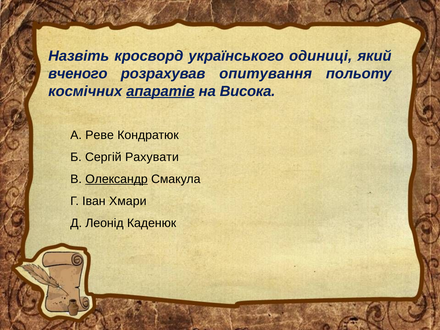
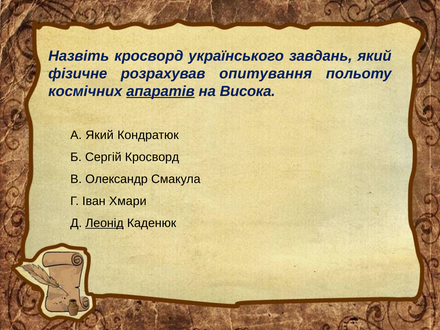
одиниці: одиниці -> завдань (321, 56)
вченого: вченого -> фізичне (78, 74)
А Реве: Реве -> Який (100, 135)
Сергій Рахувати: Рахувати -> Кросворд (152, 157)
Олександр underline: present -> none (116, 179)
Леонід underline: none -> present (104, 223)
